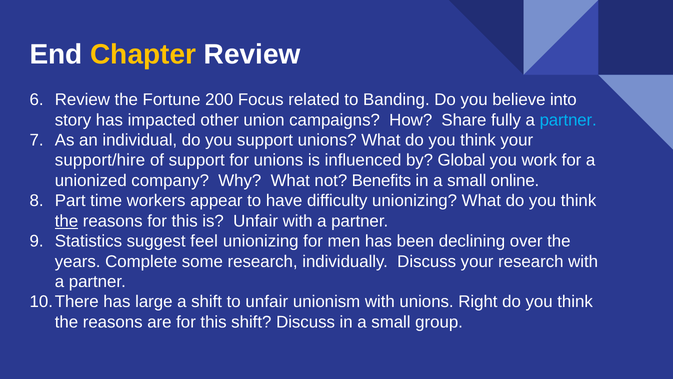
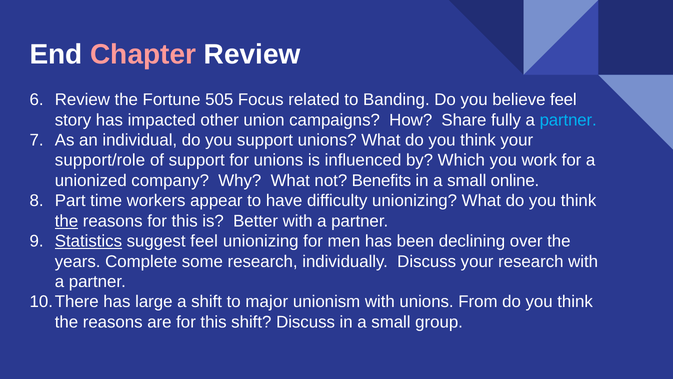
Chapter colour: yellow -> pink (143, 54)
200: 200 -> 505 (219, 100)
believe into: into -> feel (563, 100)
support/hire: support/hire -> support/role (100, 160)
Global: Global -> Which (461, 160)
is Unfair: Unfair -> Better (256, 221)
Statistics underline: none -> present (88, 241)
to unfair: unfair -> major (267, 302)
Right: Right -> From (478, 302)
